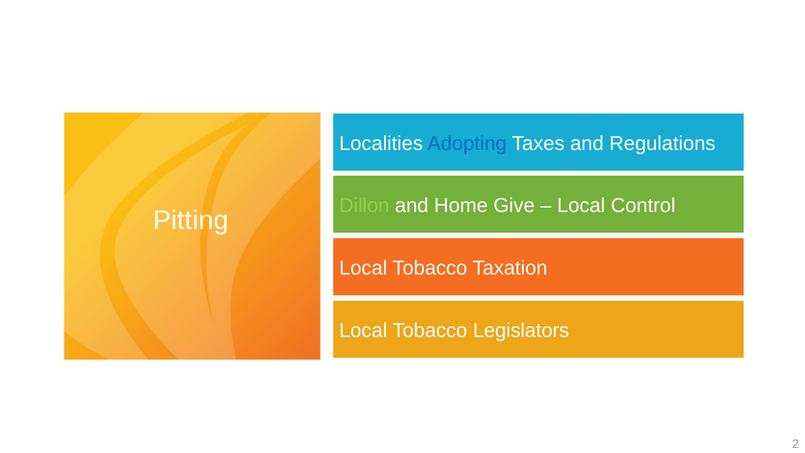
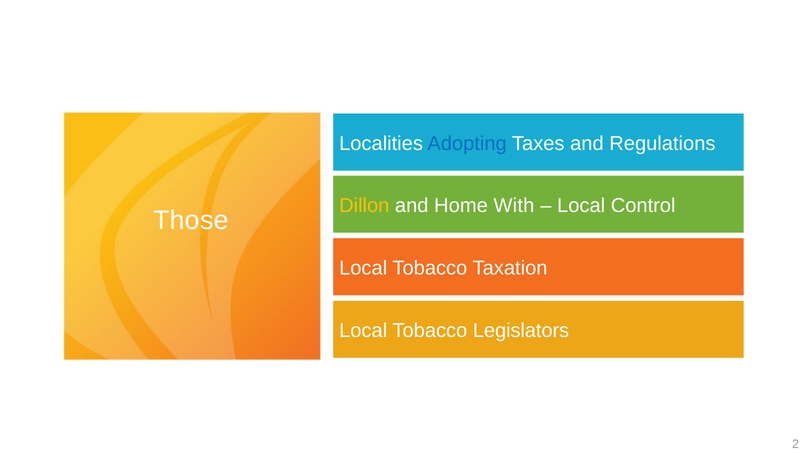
Dillon colour: light green -> yellow (364, 206)
Give: Give -> With (514, 206)
Pitting: Pitting -> Those (191, 220)
